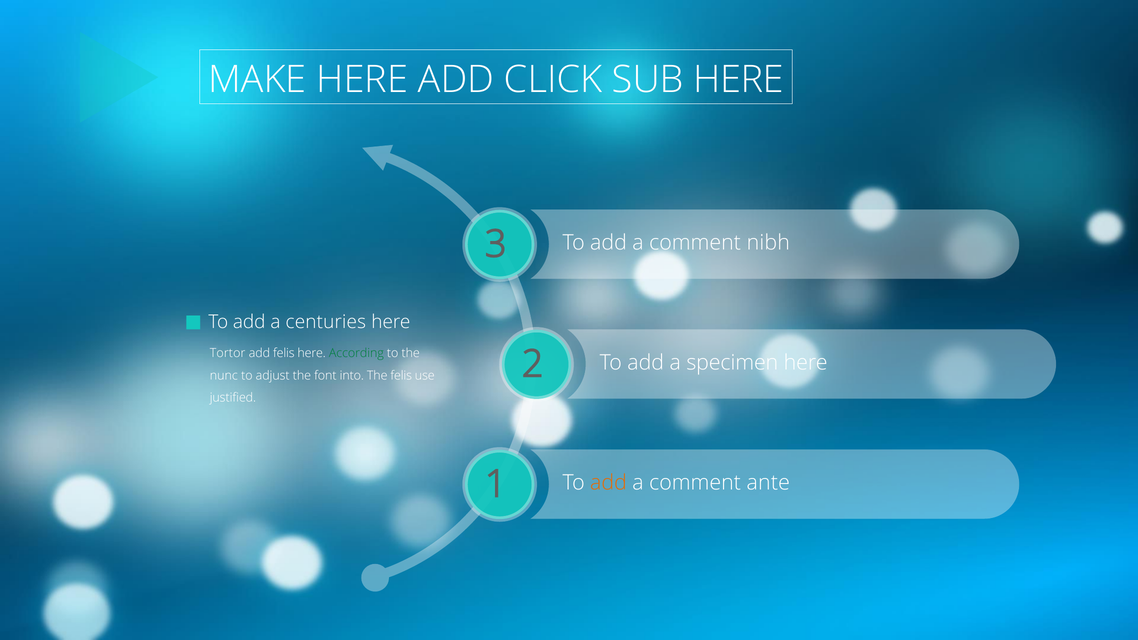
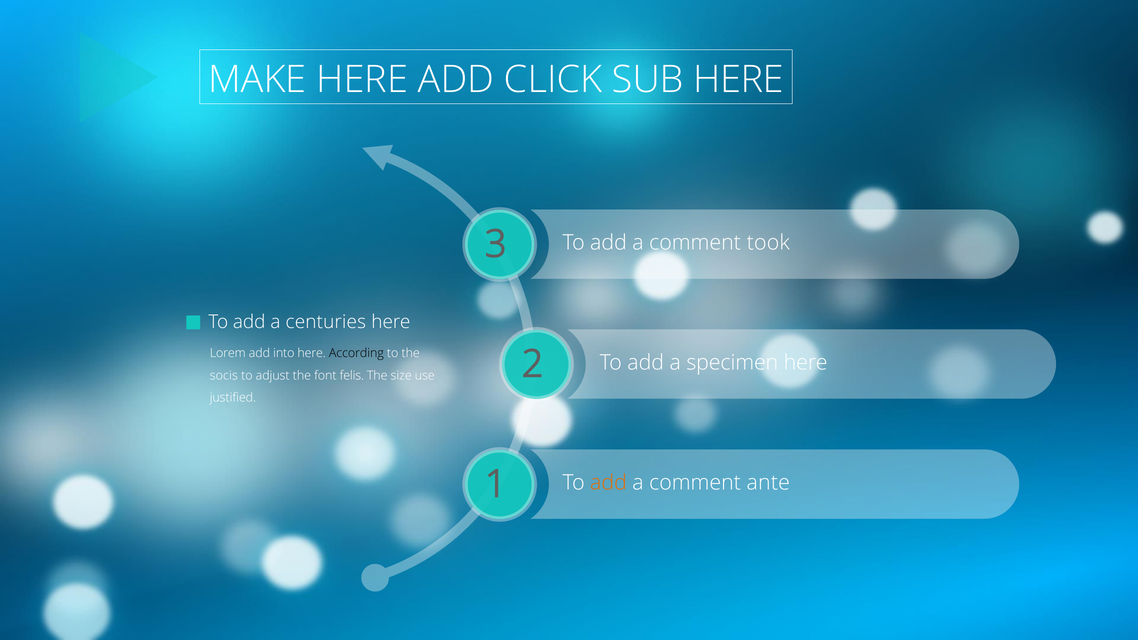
nibh: nibh -> took (768, 243)
Tortor: Tortor -> Lorem (228, 353)
add felis: felis -> into (284, 353)
According colour: green -> black (356, 353)
nunc: nunc -> socis (224, 375)
into: into -> felis (352, 375)
The felis: felis -> size (401, 375)
